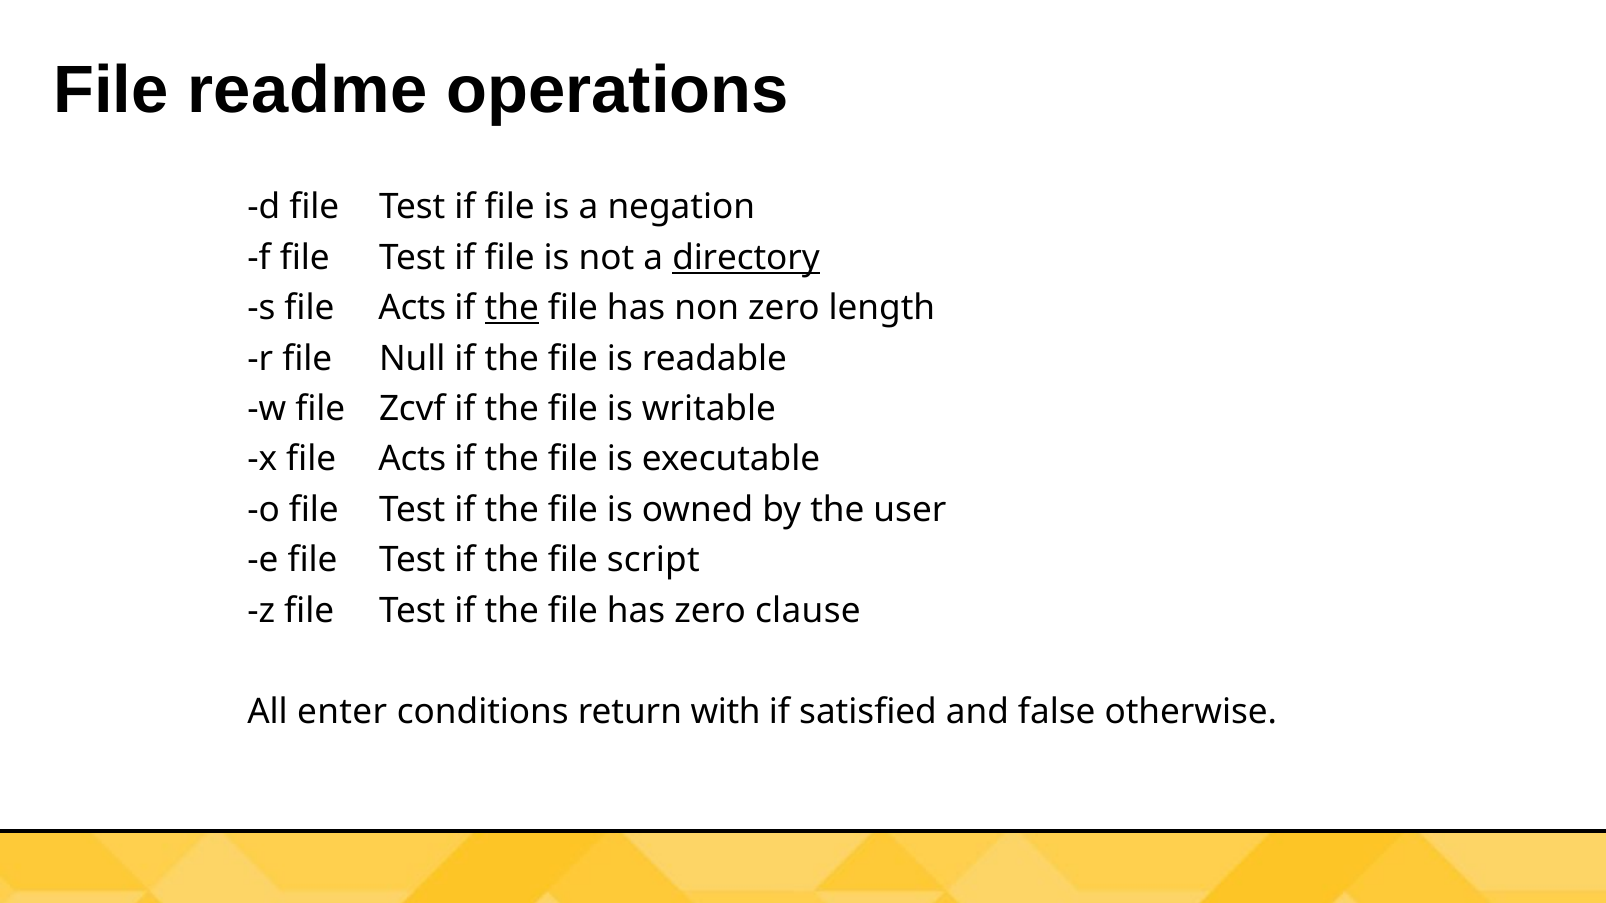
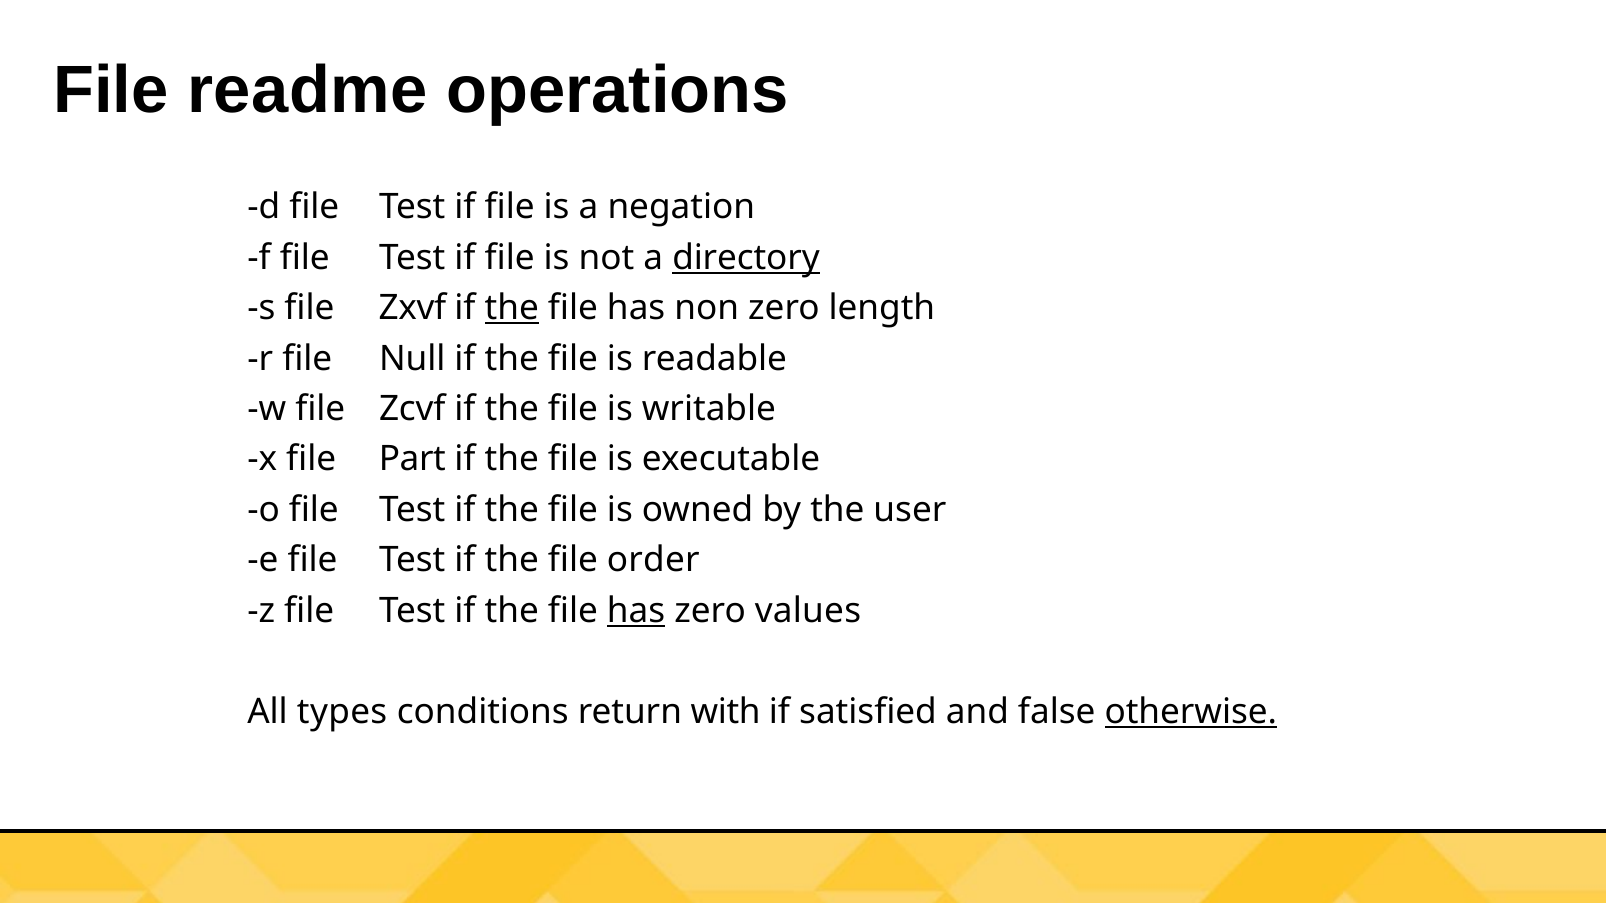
s file Acts: Acts -> Zxvf (412, 308)
x file Acts: Acts -> Part (412, 459)
script: script -> order (653, 560)
has underline: none -> present (636, 611)
clause: clause -> values (808, 611)
enter: enter -> types (342, 712)
otherwise underline: none -> present (1191, 712)
